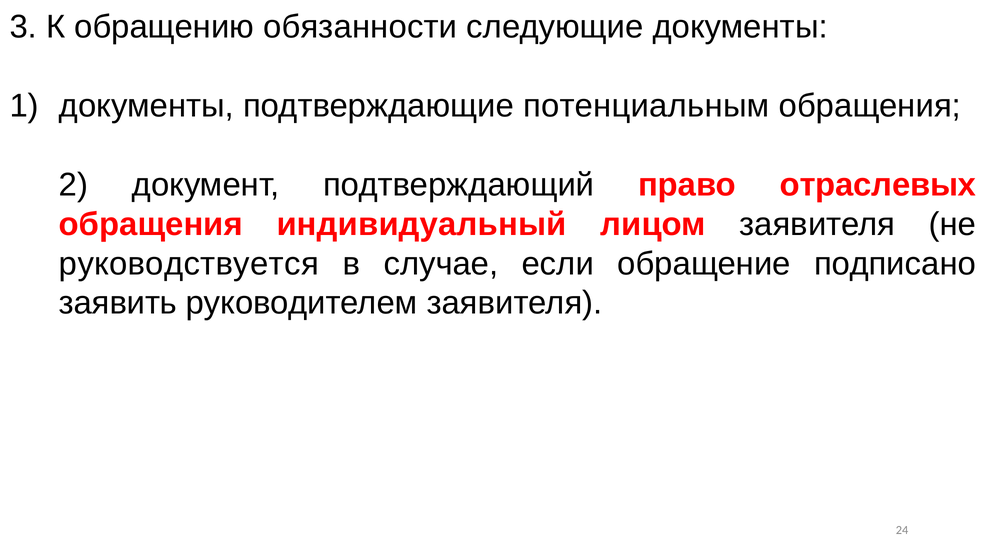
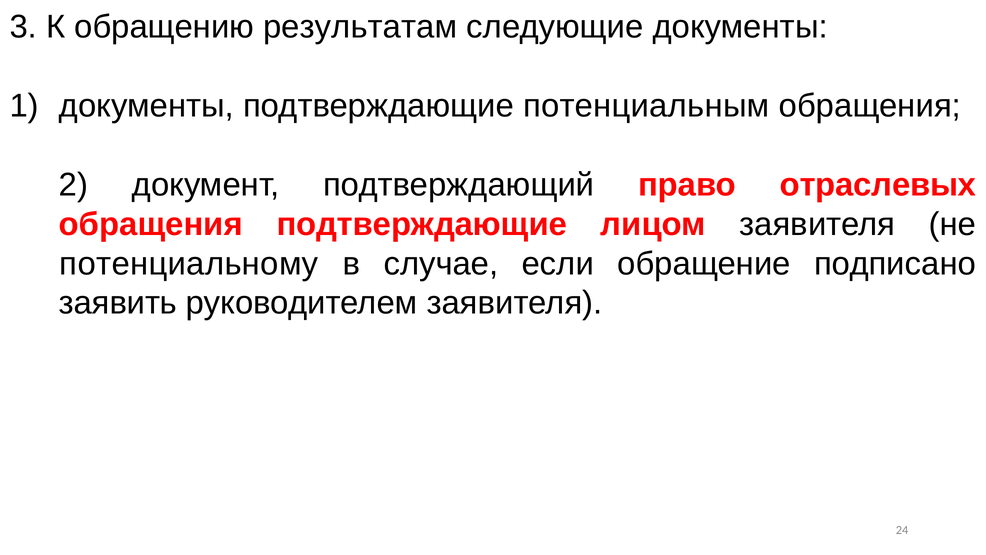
обязанности: обязанности -> результатам (360, 27)
обращения индивидуальный: индивидуальный -> подтверждающие (422, 224)
руководствуется: руководствуется -> потенциальному (189, 263)
